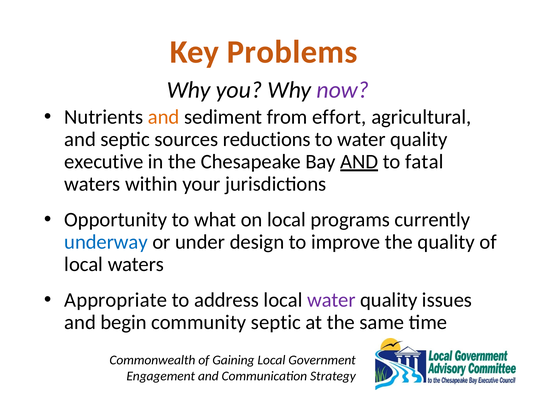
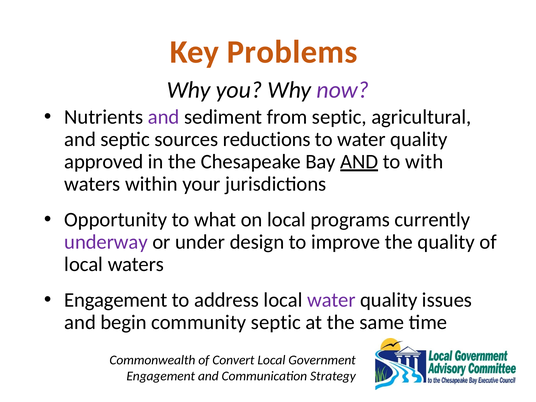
and colour: orange -> purple (164, 117)
from effort: effort -> septic (339, 117)
executive: executive -> approved (104, 162)
fatal: fatal -> with (424, 162)
underway colour: blue -> purple (106, 242)
Appropriate: Appropriate -> Engagement (116, 300)
Gaining: Gaining -> Convert (233, 360)
